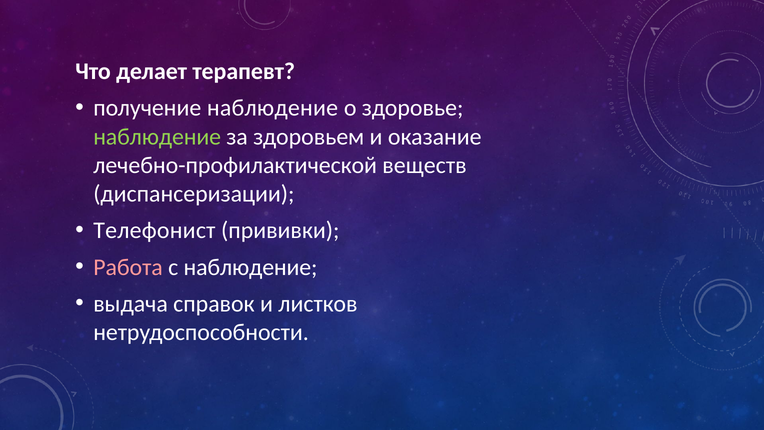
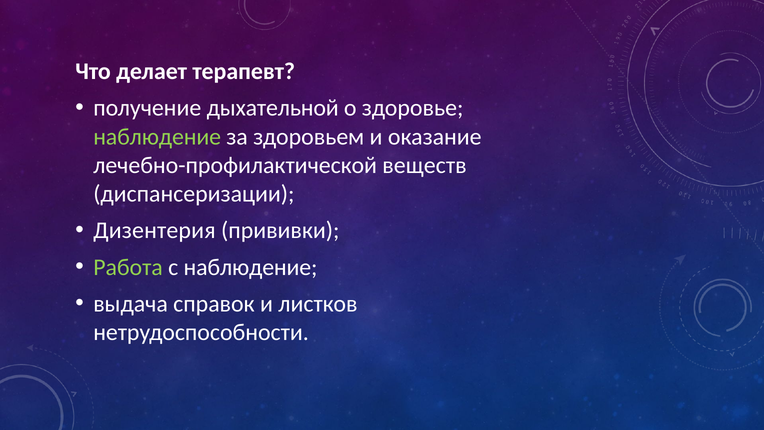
получение наблюдение: наблюдение -> дыхательной (273, 108)
Телефонист: Телефонист -> Дизентерия (154, 230)
Работа colour: pink -> light green (128, 267)
